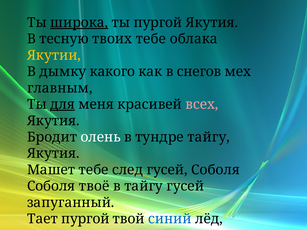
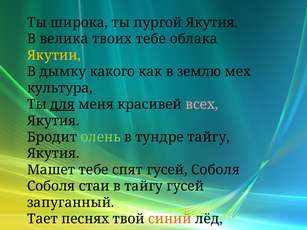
широка underline: present -> none (79, 23)
тесную: тесную -> велика (64, 39)
снегов: снегов -> землю (199, 72)
главным: главным -> культура (60, 88)
олень colour: white -> light green (101, 137)
след: след -> спят (128, 170)
Соболя твоё: твоё -> стаи (94, 186)
Тает пургой: пургой -> песнях (85, 219)
синий colour: blue -> orange (170, 219)
